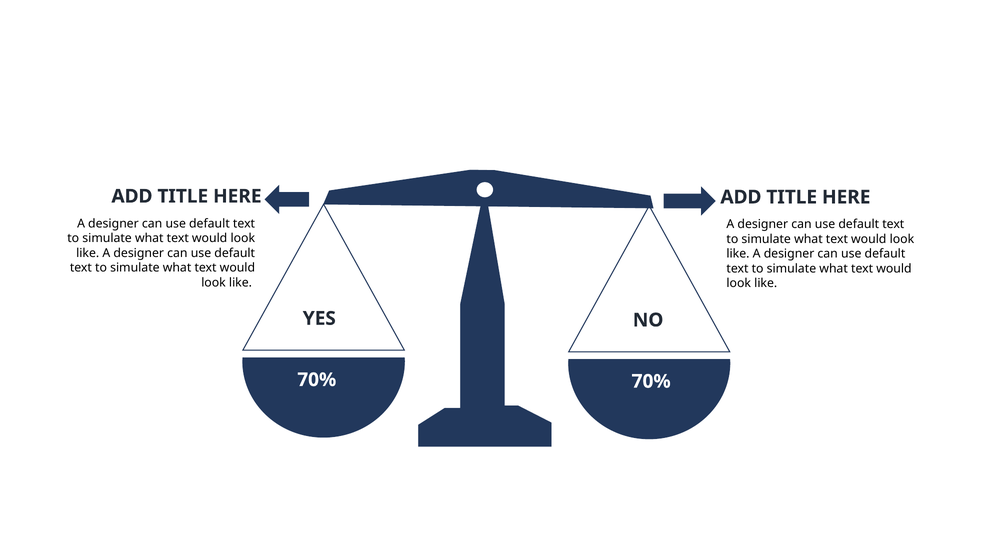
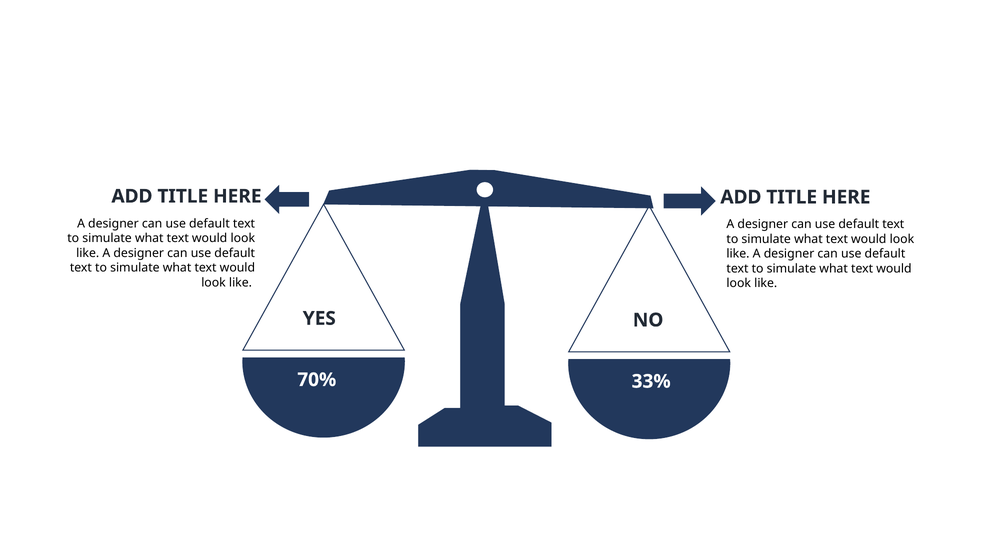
70%: 70% -> 33% (651, 381)
